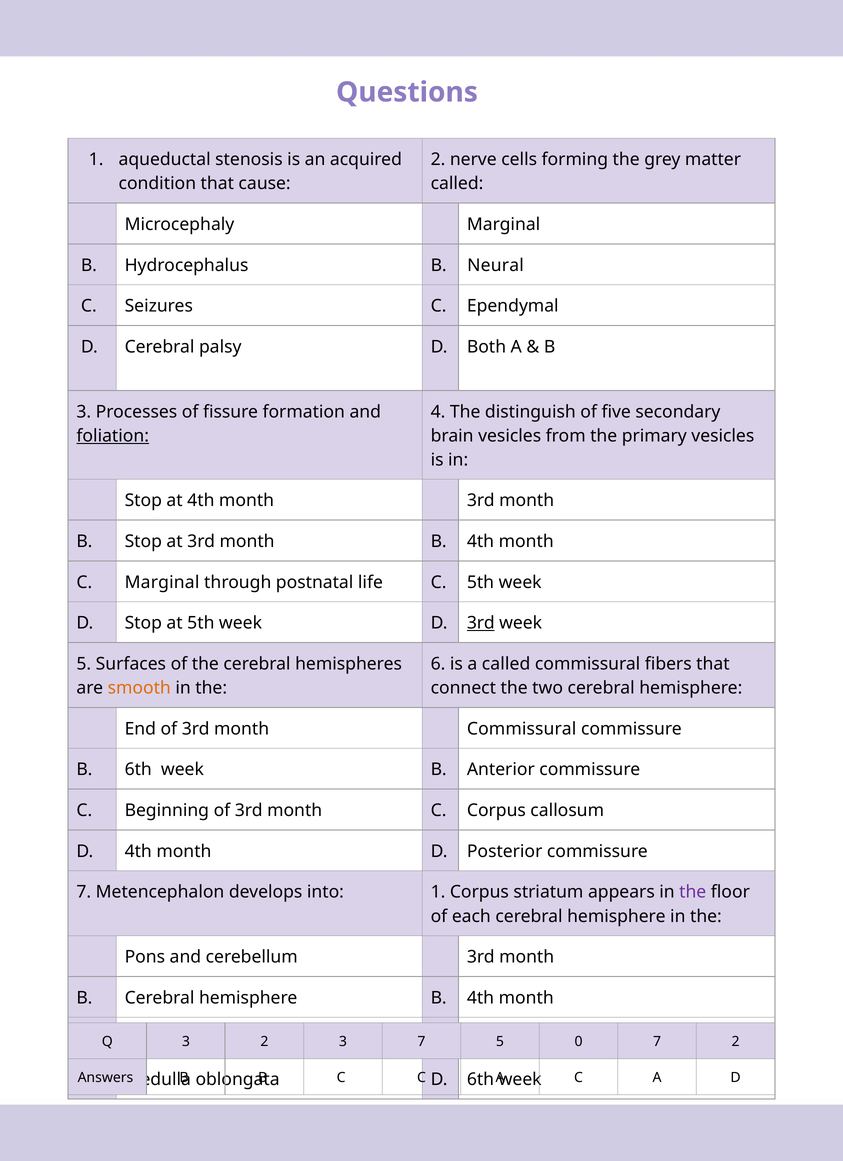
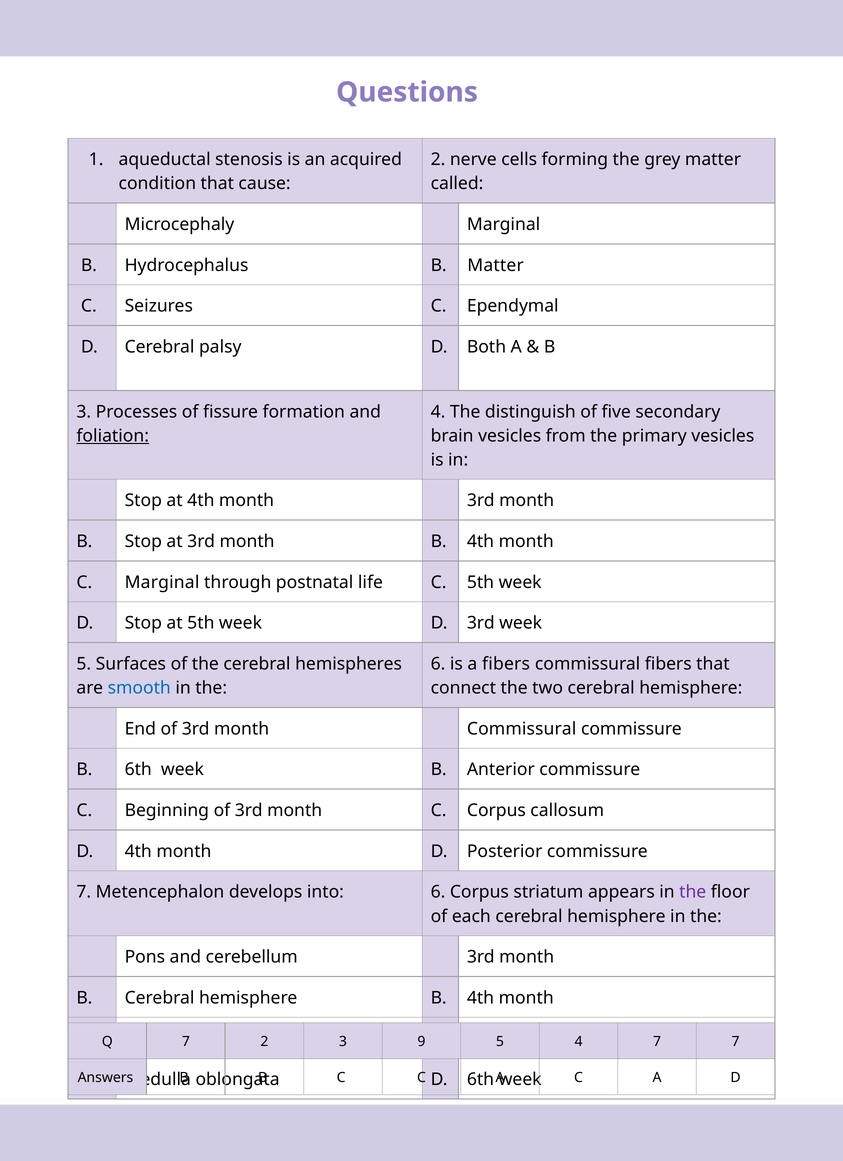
B Neural: Neural -> Matter (496, 265)
3rd underline: present -> none (481, 624)
a called: called -> fibers (506, 664)
smooth colour: orange -> blue (139, 688)
into 1: 1 -> 6 (438, 893)
Q 3: 3 -> 7 (186, 1042)
3 7: 7 -> 9 (421, 1042)
0: 0 -> 4 (579, 1042)
7 2: 2 -> 7 (736, 1042)
